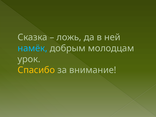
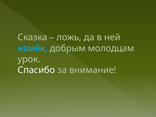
Спасибо colour: yellow -> white (36, 70)
